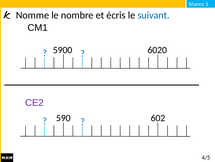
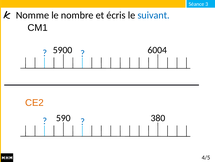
6020: 6020 -> 6004 (157, 50)
CE2 colour: purple -> orange (34, 102)
602: 602 -> 380 (158, 118)
